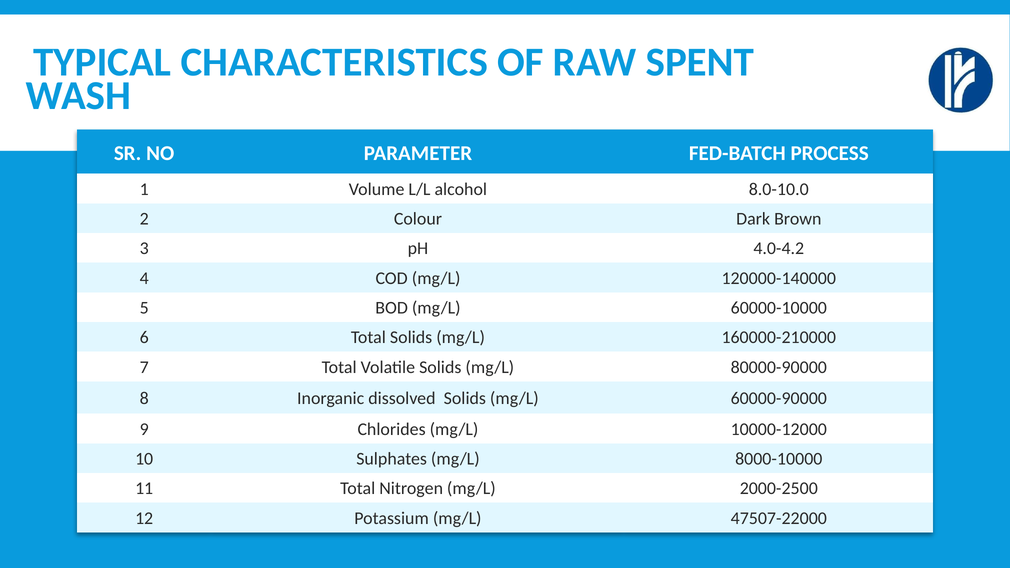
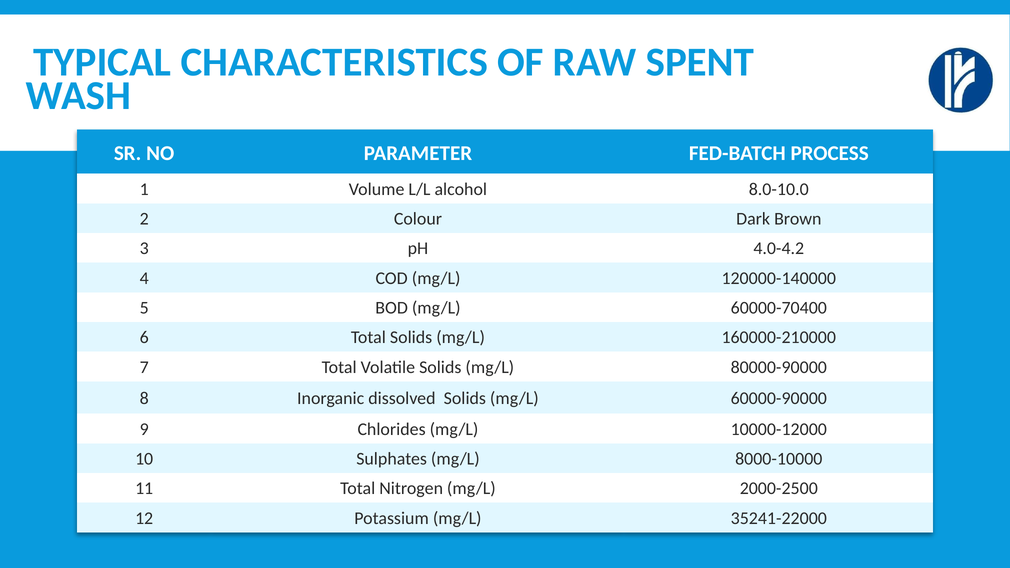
60000-10000: 60000-10000 -> 60000-70400 (779, 308)
47507-22000: 47507-22000 -> 35241-22000 (779, 518)
